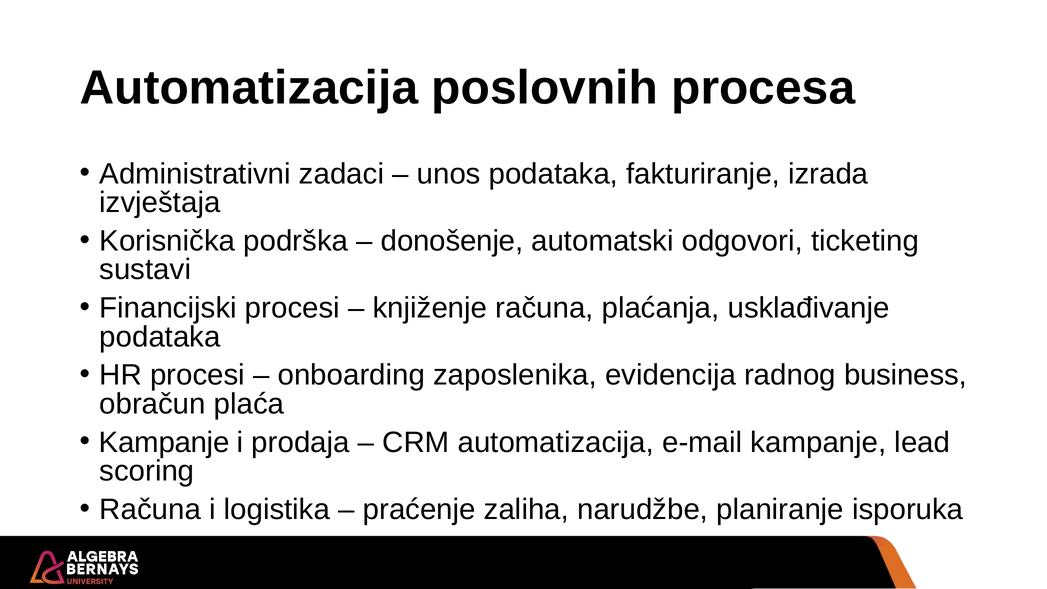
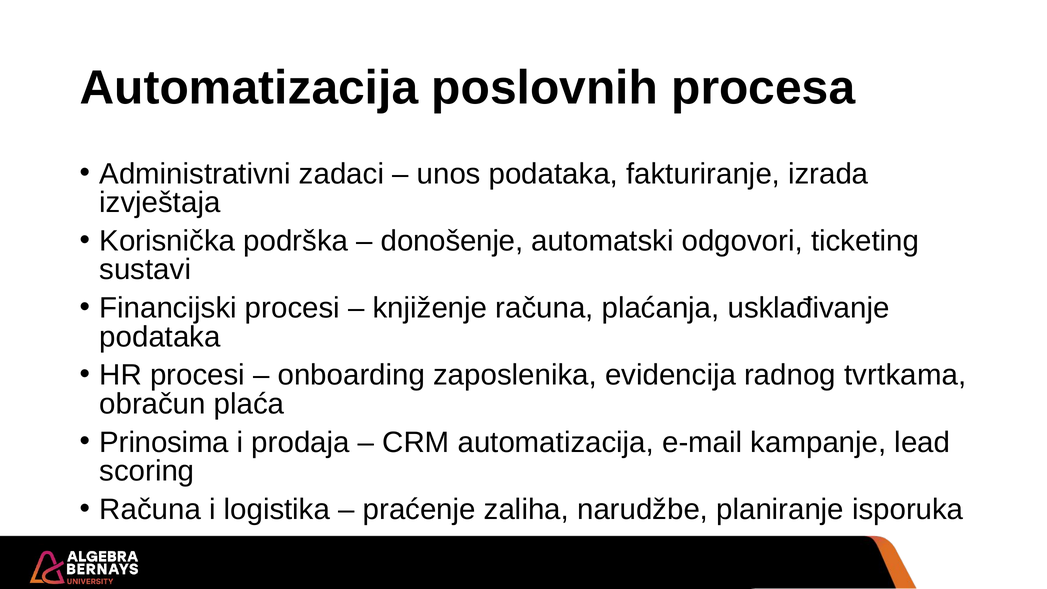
business: business -> tvrtkama (905, 375)
Kampanje: Kampanje -> Prinosima (164, 442)
